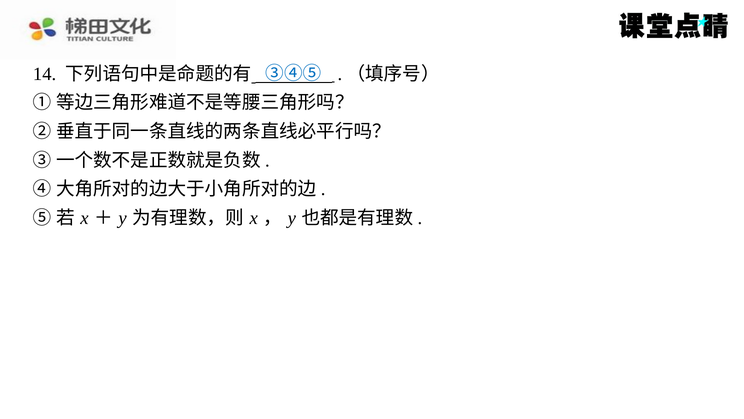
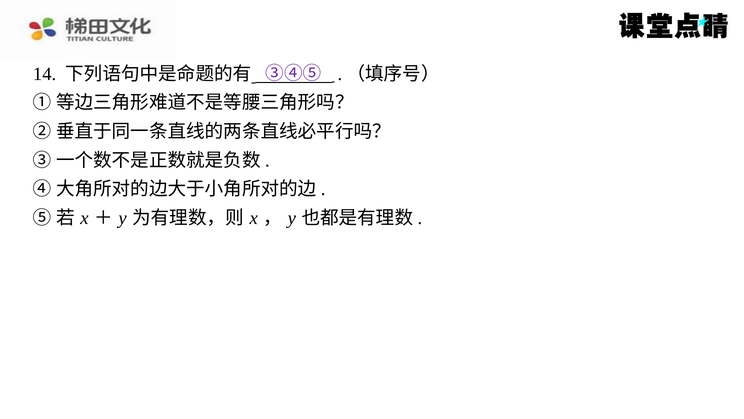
③④⑤ colour: blue -> purple (293, 74)
